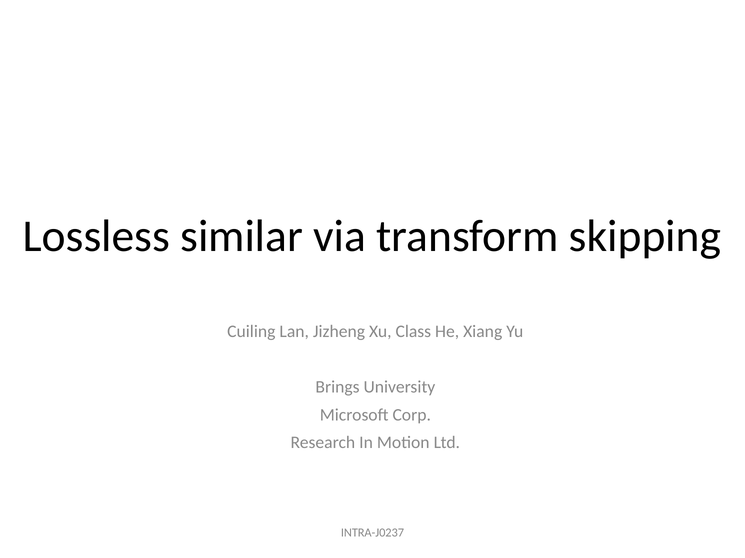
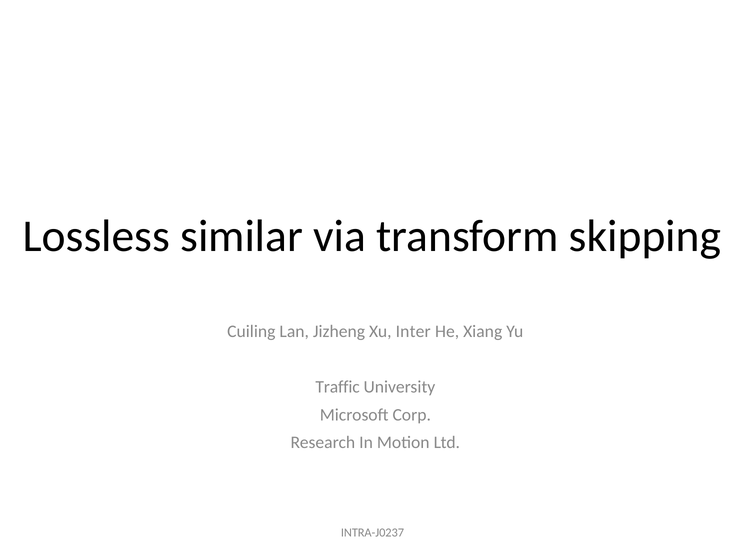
Class: Class -> Inter (413, 332)
Brings: Brings -> Traffic (338, 388)
